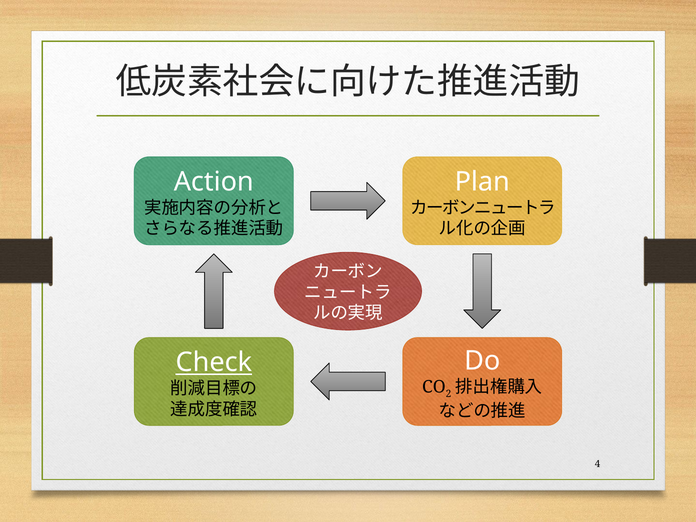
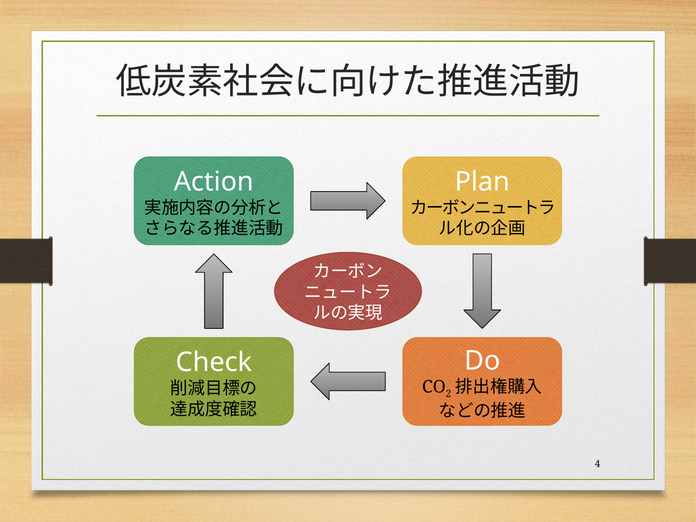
Check underline: present -> none (214, 362)
